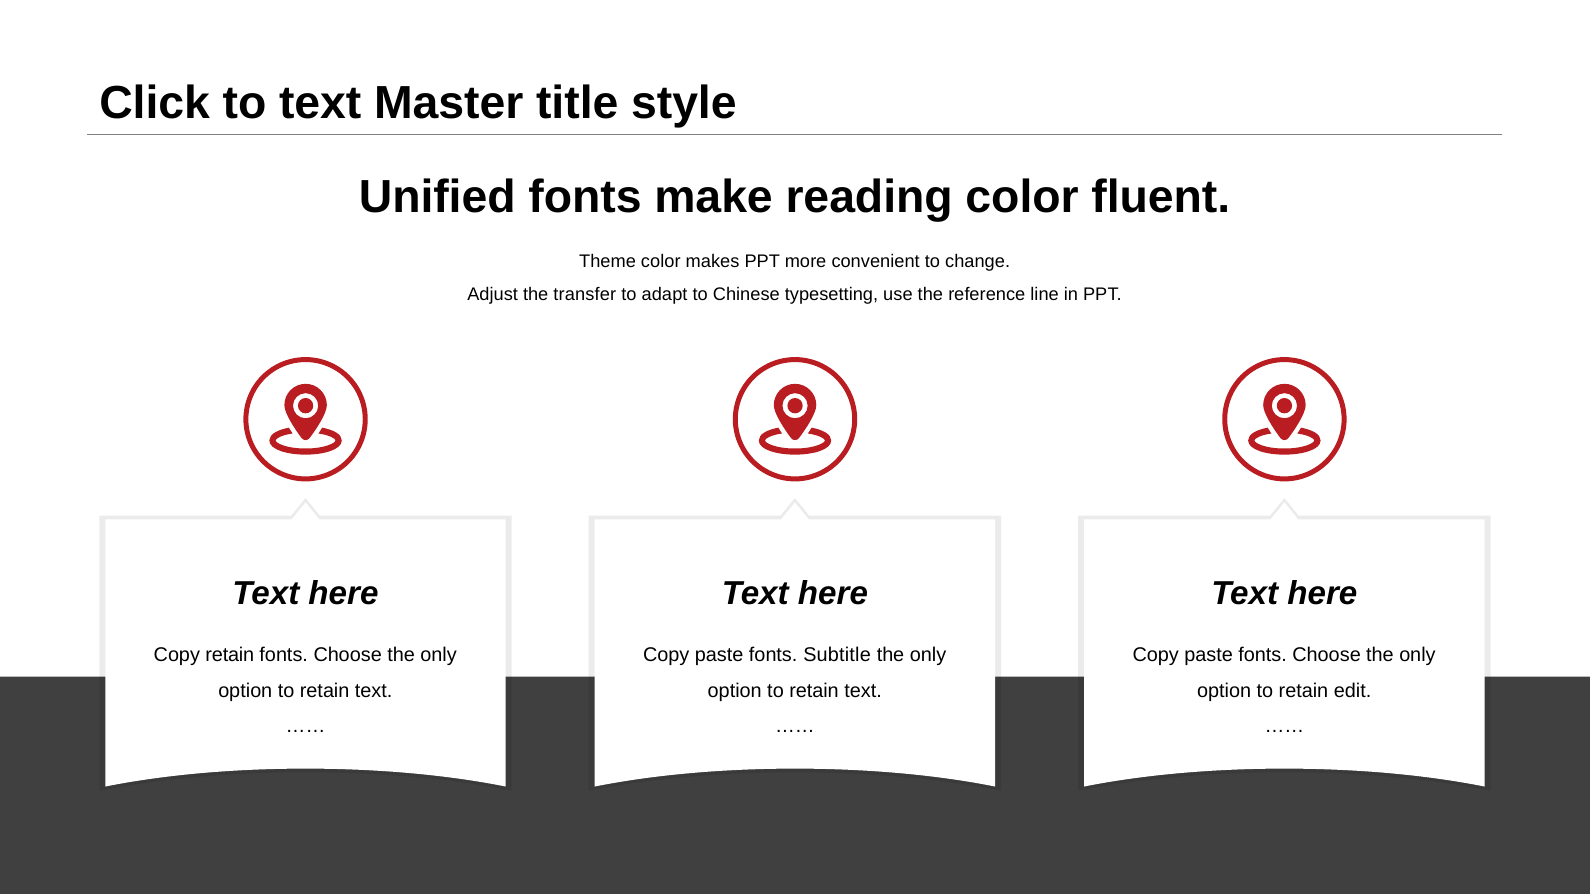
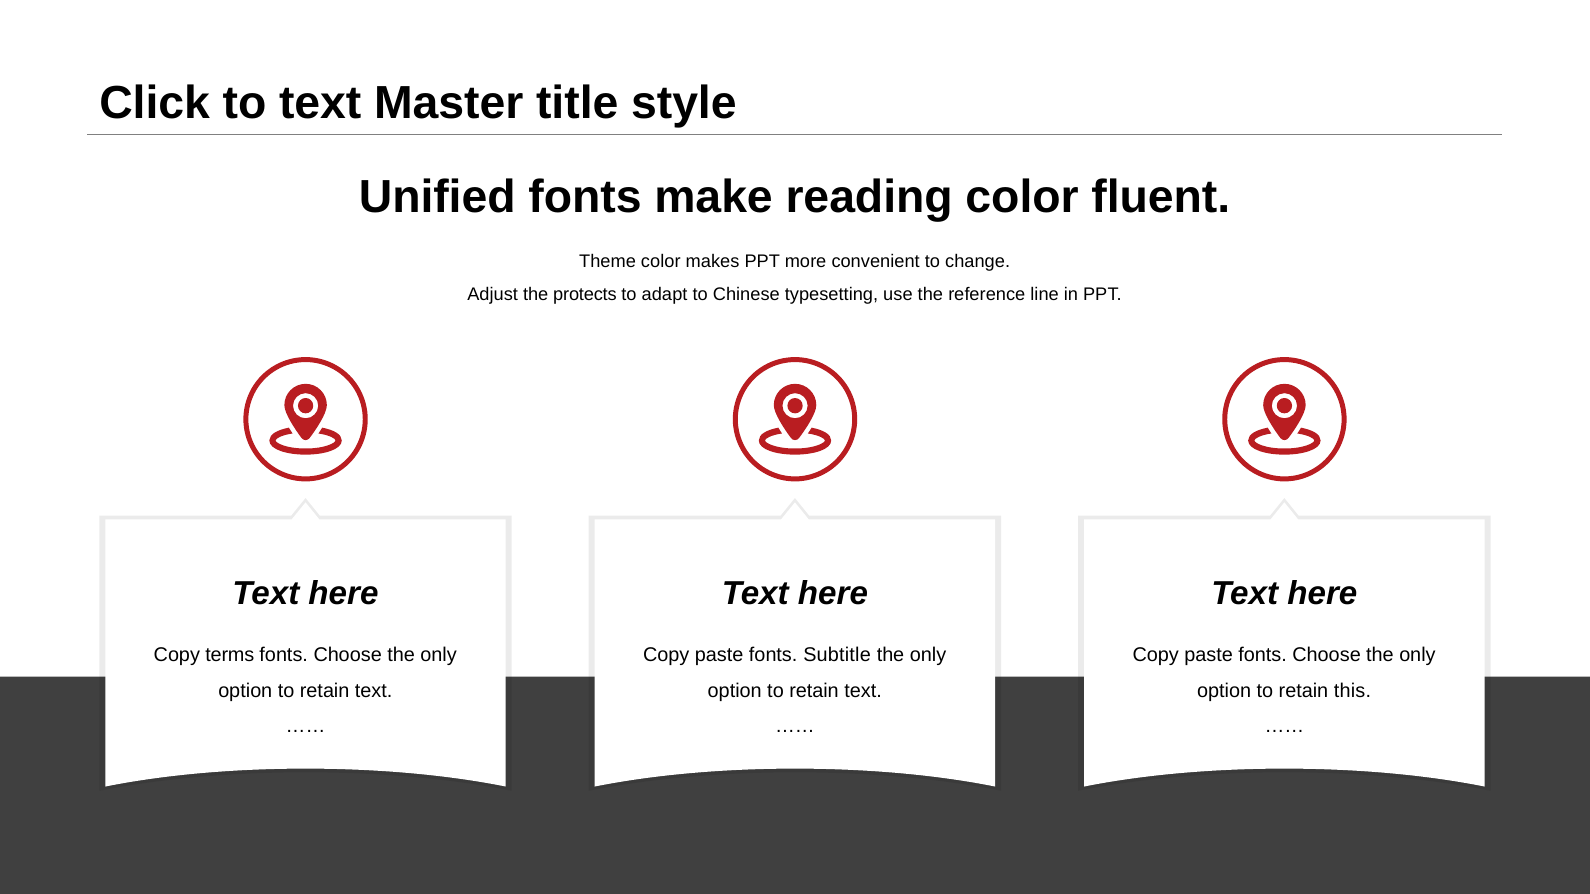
transfer: transfer -> protects (585, 294)
Copy retain: retain -> terms (230, 655)
edit: edit -> this (1352, 691)
